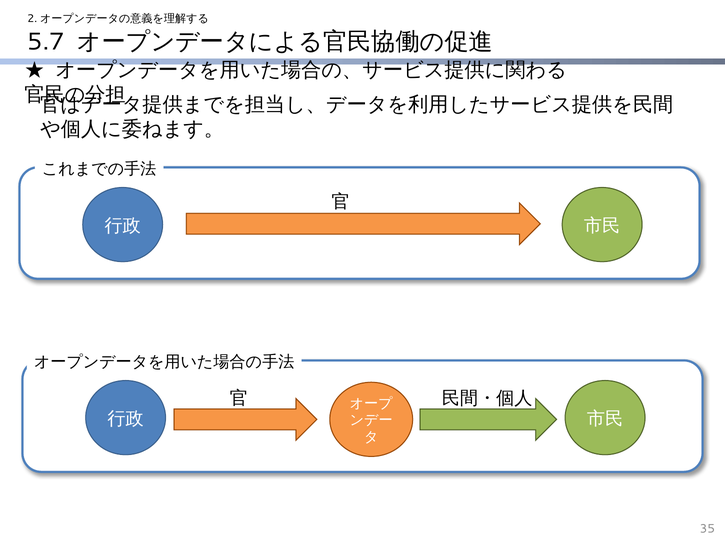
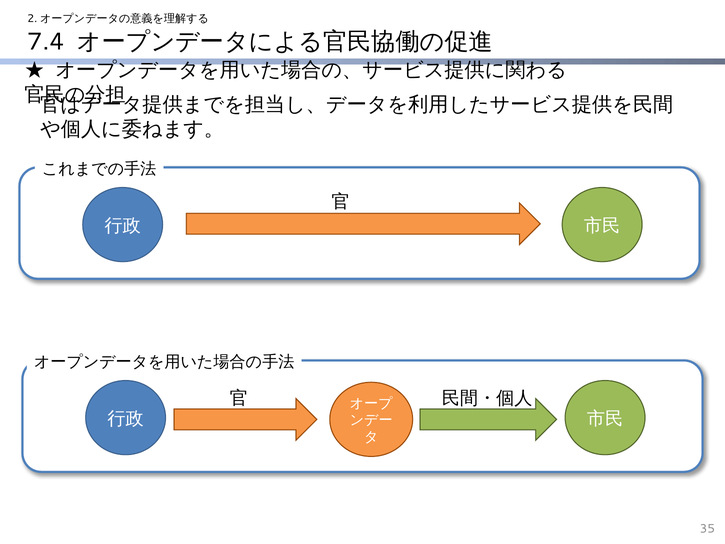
5.7: 5.7 -> 7.4 (46, 42)
